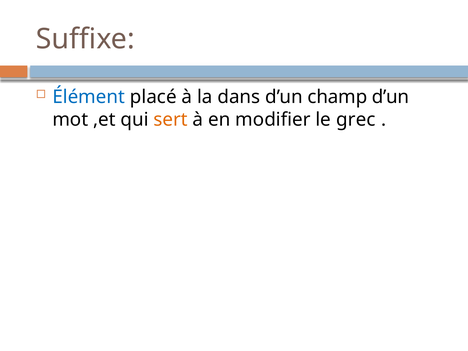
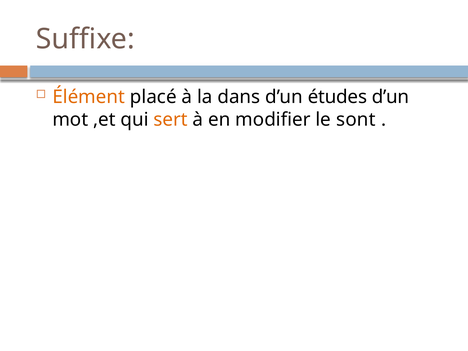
Élément colour: blue -> orange (89, 97)
champ: champ -> études (337, 97)
grec: grec -> sont (356, 119)
